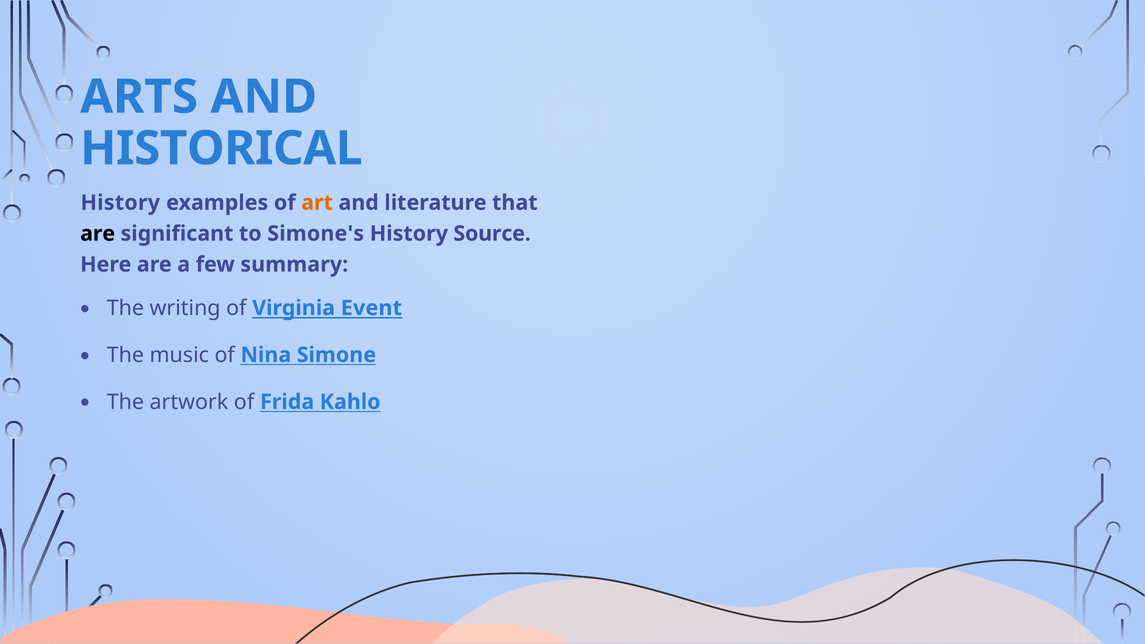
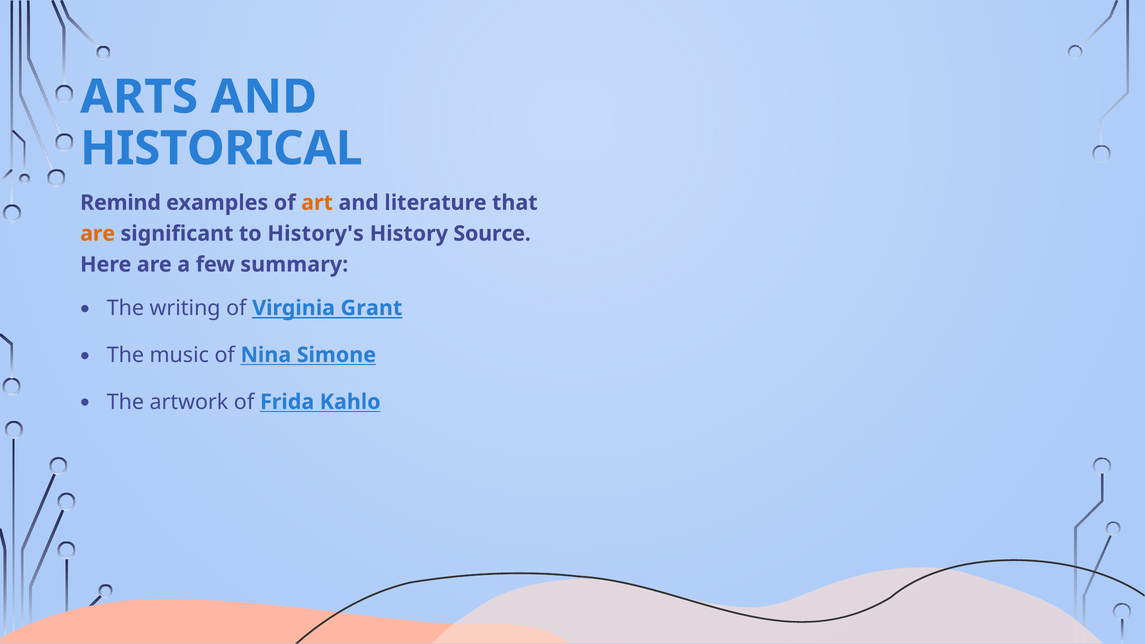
History: History -> Remind (120, 203)
are colour: black -> orange (98, 234)
Simone's: Simone's -> History's (316, 234)
Event: Event -> Grant (371, 308)
